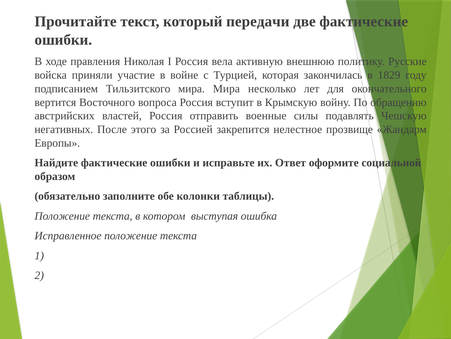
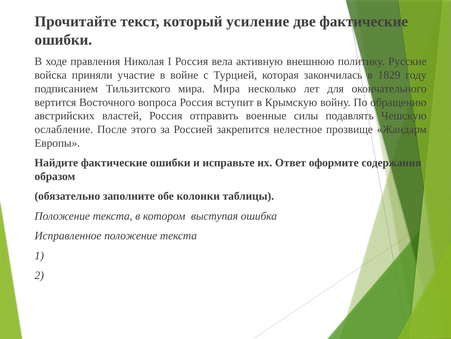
передачи: передачи -> усиление (258, 22)
негативных: негативных -> ослабление (64, 129)
социальной: социальной -> содержания (391, 162)
